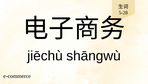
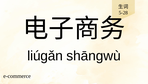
jiēchù: jiēchù -> liúgǎn (45, 55)
